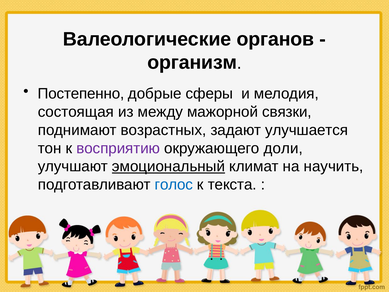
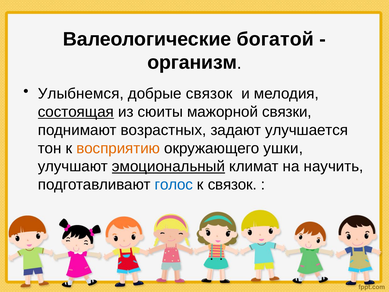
органов: органов -> богатой (275, 39)
Постепенно: Постепенно -> Улыбнемся (81, 94)
добрые сферы: сферы -> связок (209, 94)
состоящая underline: none -> present (76, 112)
между: между -> сюиты (160, 112)
восприятию colour: purple -> orange (118, 148)
доли: доли -> ушки (283, 148)
к текста: текста -> связок (232, 184)
